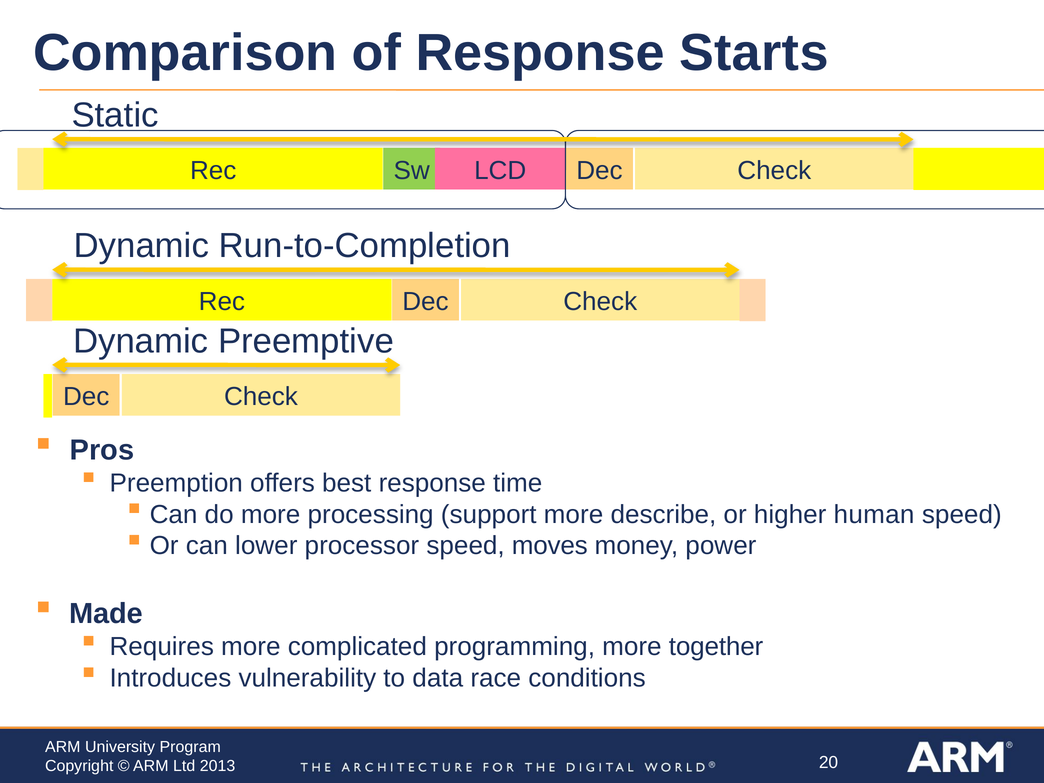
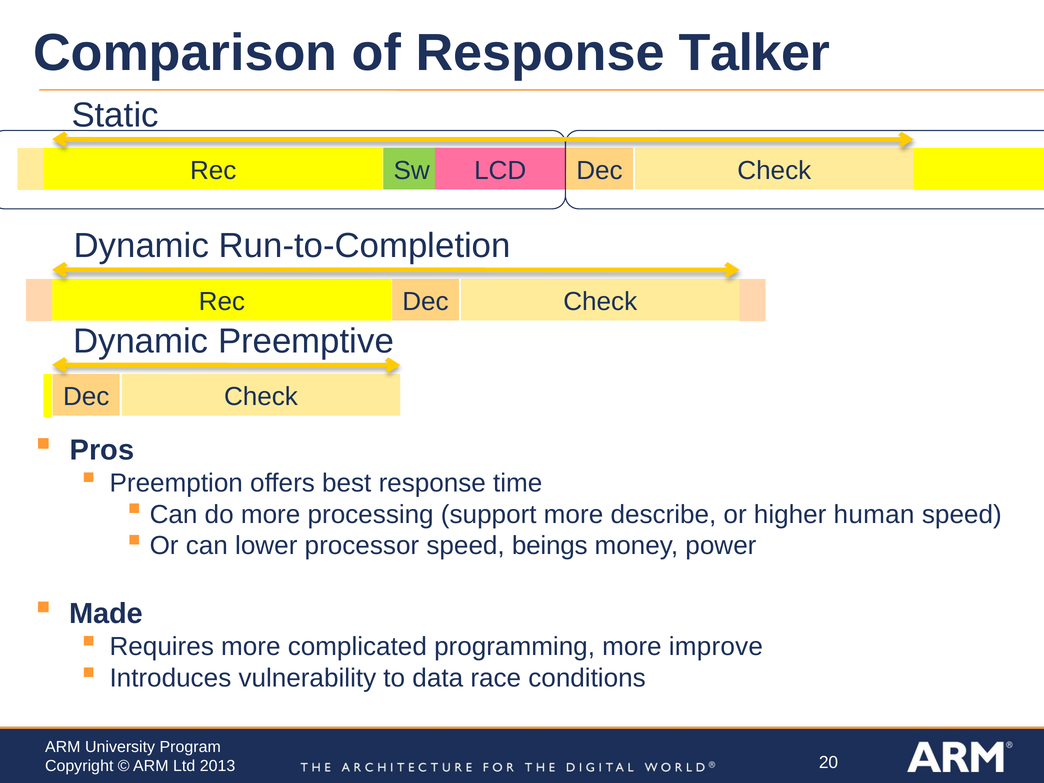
Starts: Starts -> Talker (754, 53)
moves: moves -> beings (550, 546)
together: together -> improve (716, 647)
